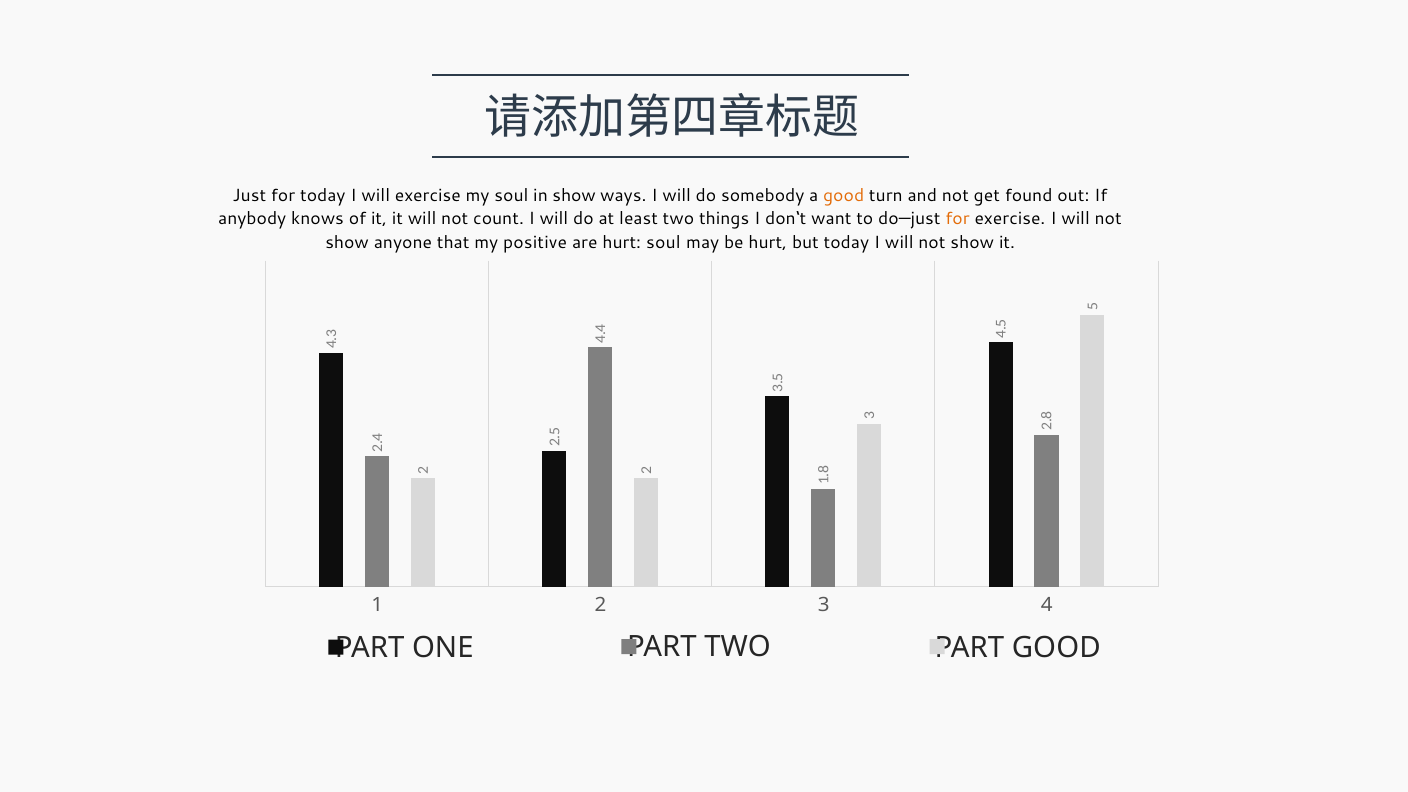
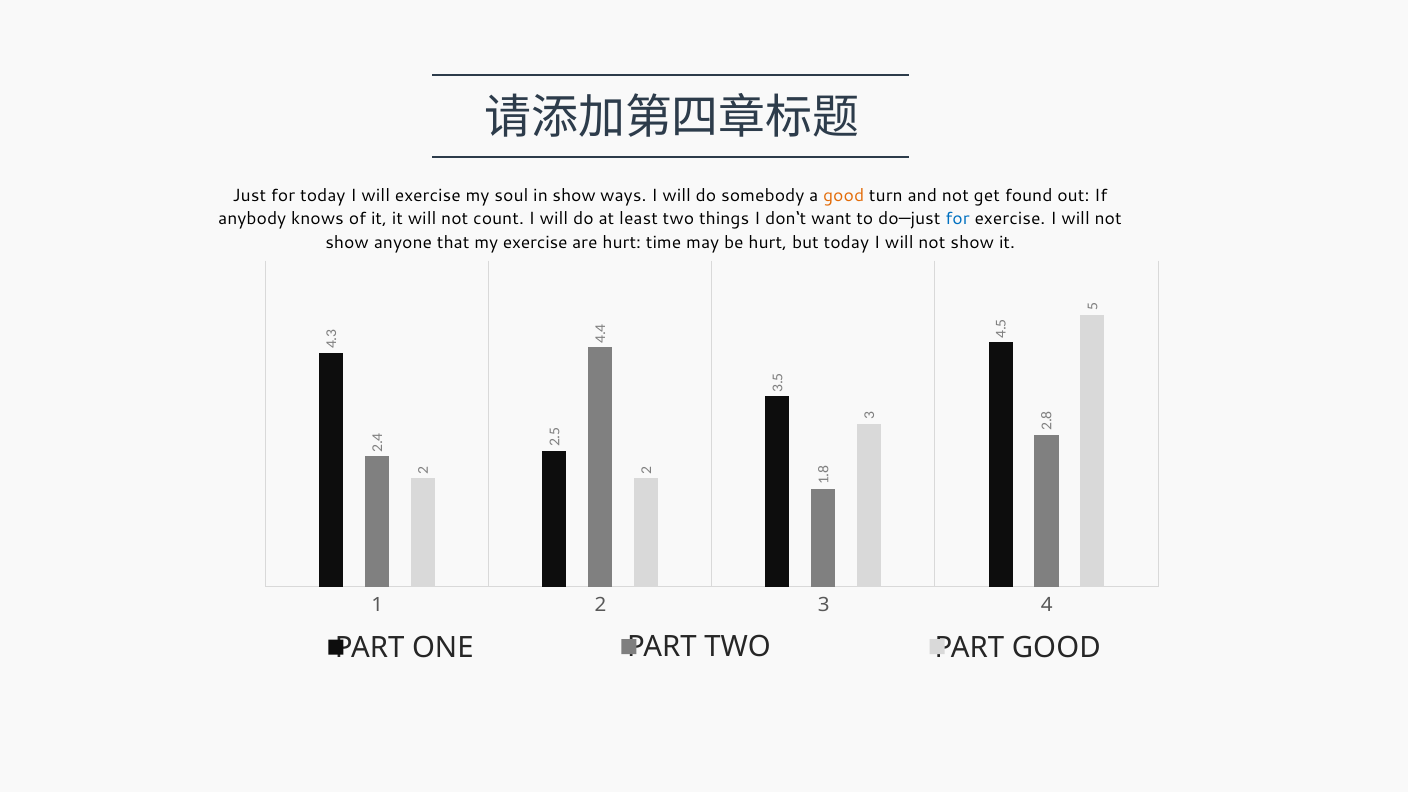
for colour: orange -> blue (958, 219)
my positive: positive -> exercise (535, 242)
hurt soul: soul -> time (664, 242)
